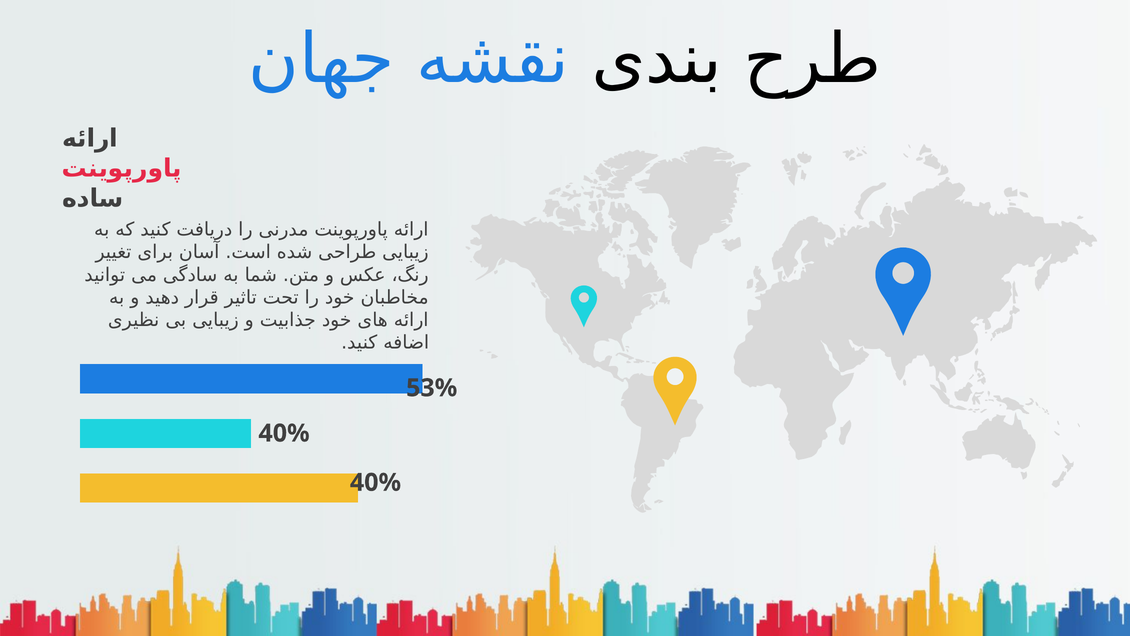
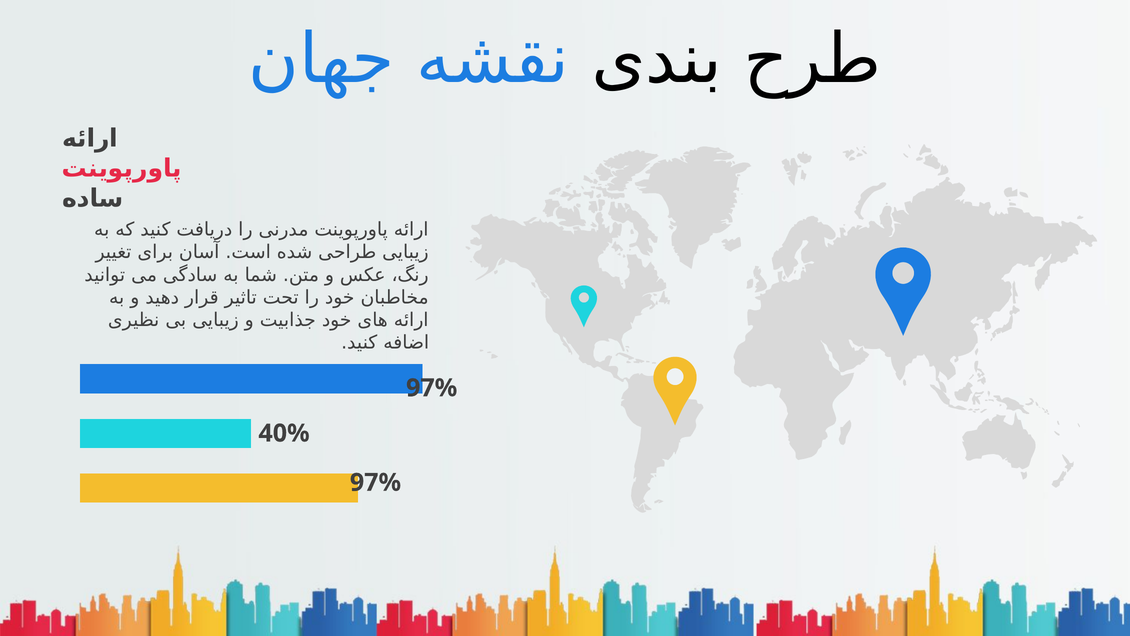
53%: 53% -> 97% (432, 388)
40%: 40% -> 97% (375, 482)
